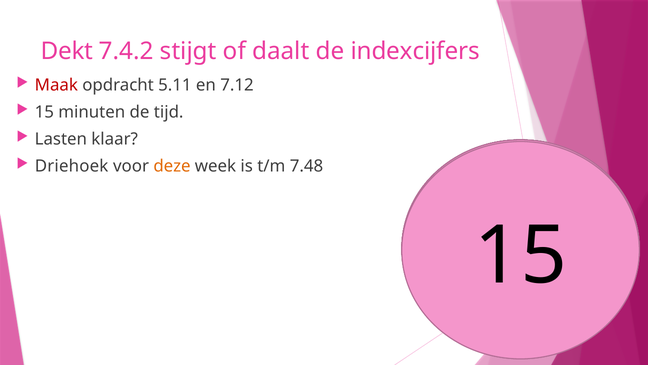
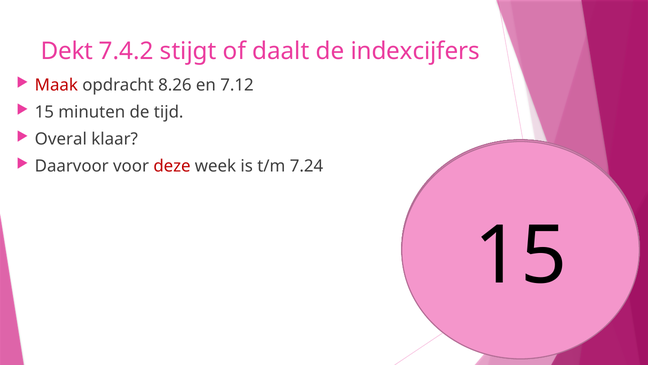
5.11: 5.11 -> 8.26 (175, 85)
Lasten: Lasten -> Overal (61, 139)
Driehoek: Driehoek -> Daarvoor (72, 166)
deze colour: orange -> red (172, 166)
7.48: 7.48 -> 7.24 (306, 166)
